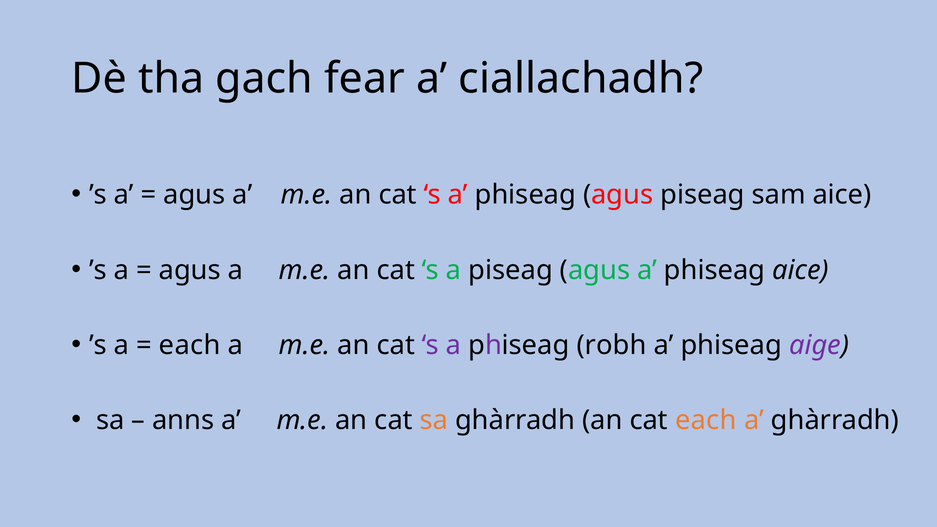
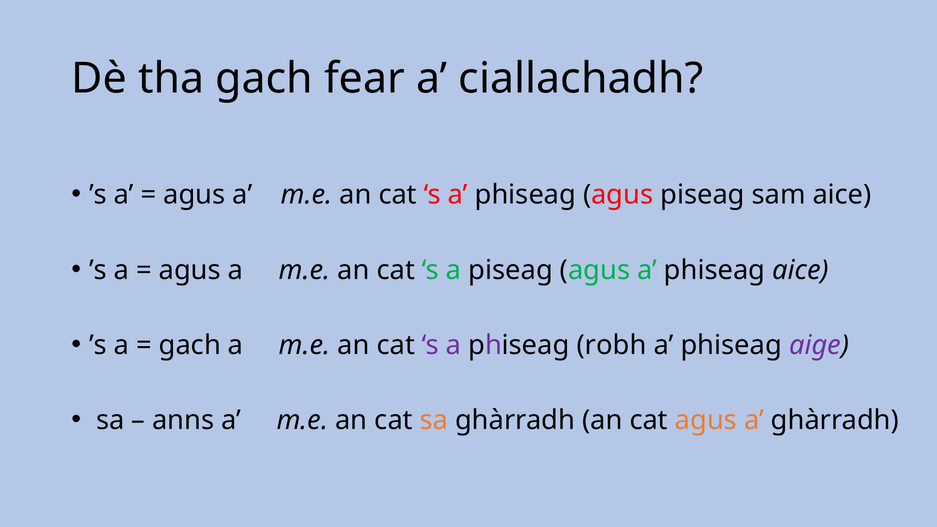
each: each -> gach (190, 345)
cat each: each -> agus (706, 420)
